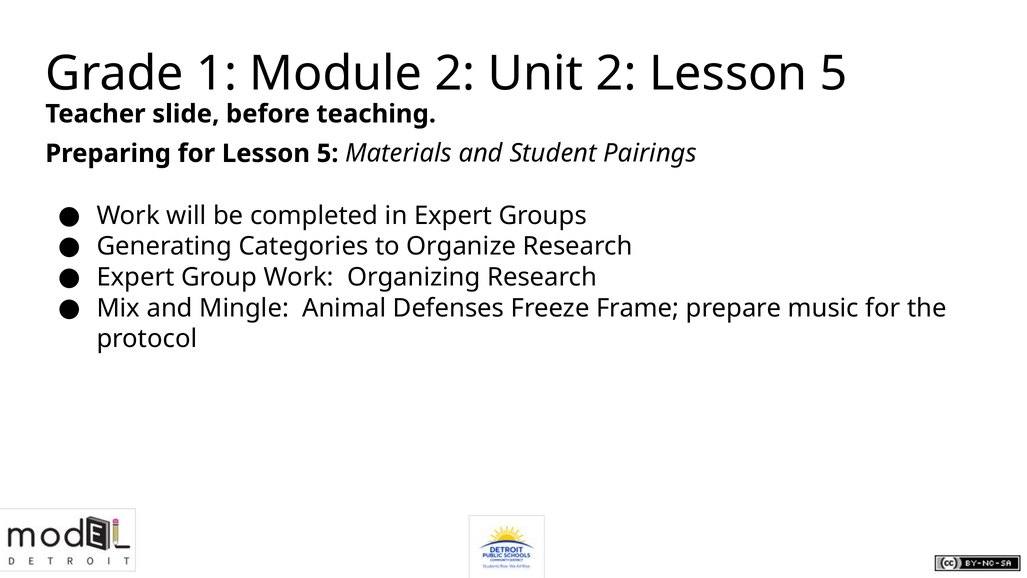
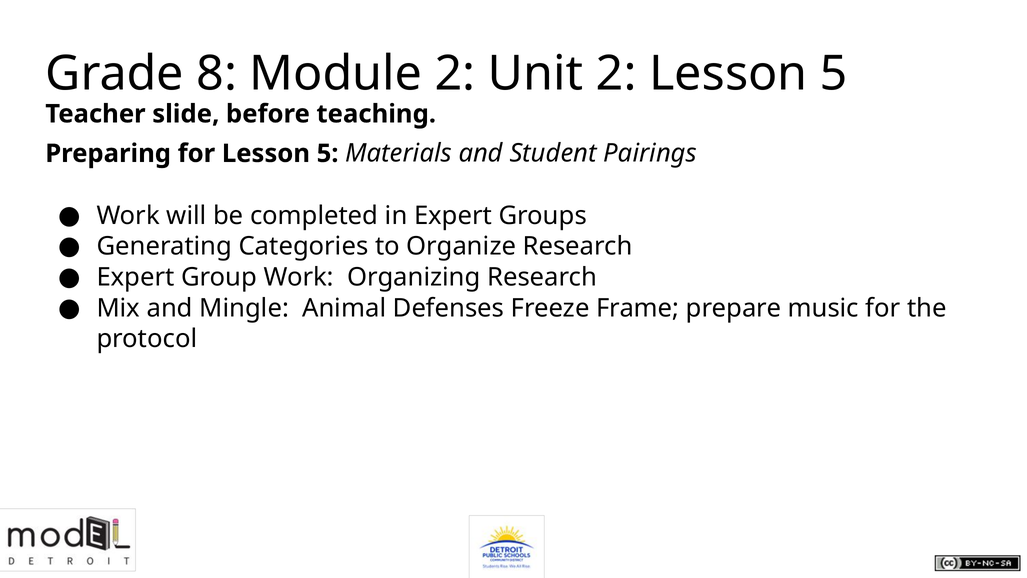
1: 1 -> 8 (217, 74)
